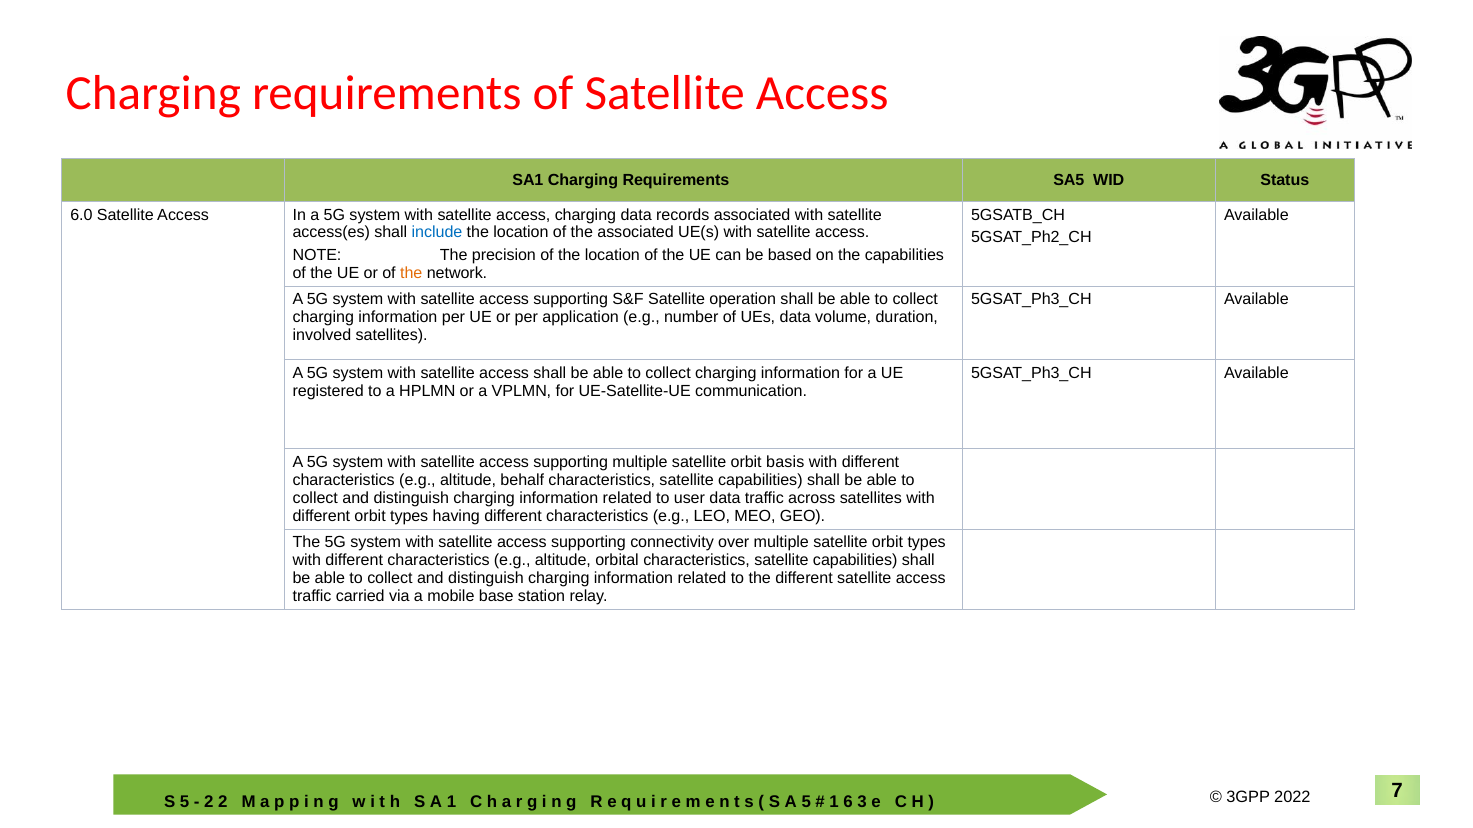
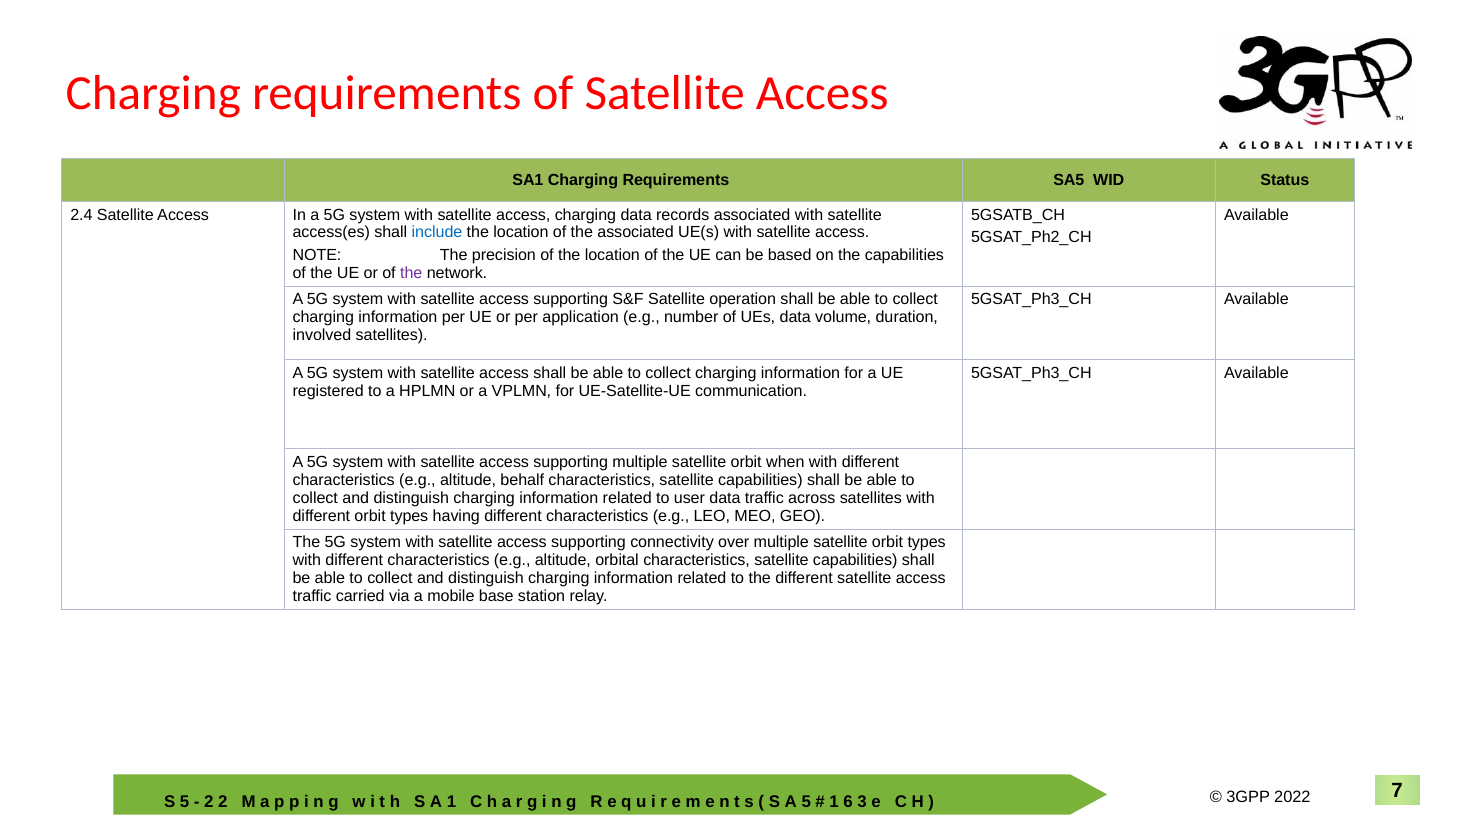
6.0: 6.0 -> 2.4 (81, 215)
the colour: orange -> purple (411, 273)
basis: basis -> when (785, 463)
